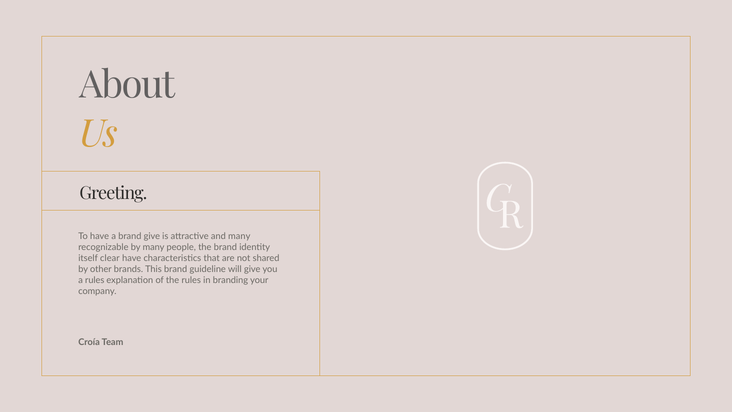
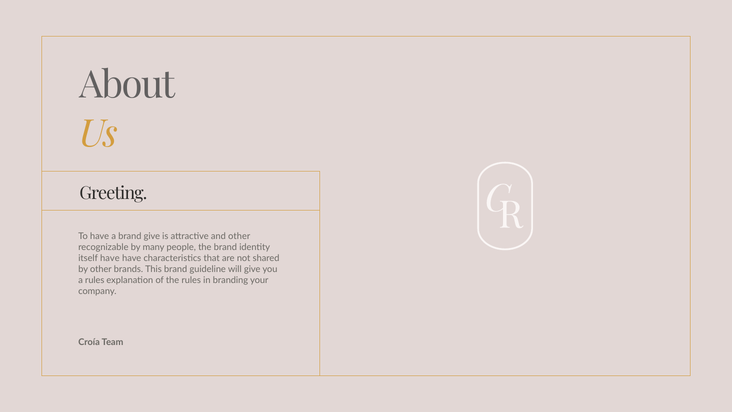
and many: many -> other (239, 236)
itself clear: clear -> have (110, 258)
